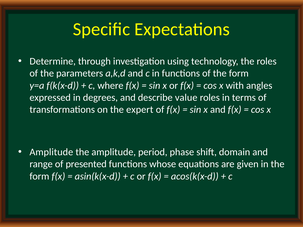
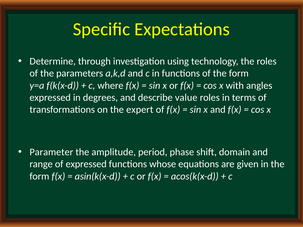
Amplitude: Amplitude -> Parameter (51, 152)
of presented: presented -> expressed (86, 164)
